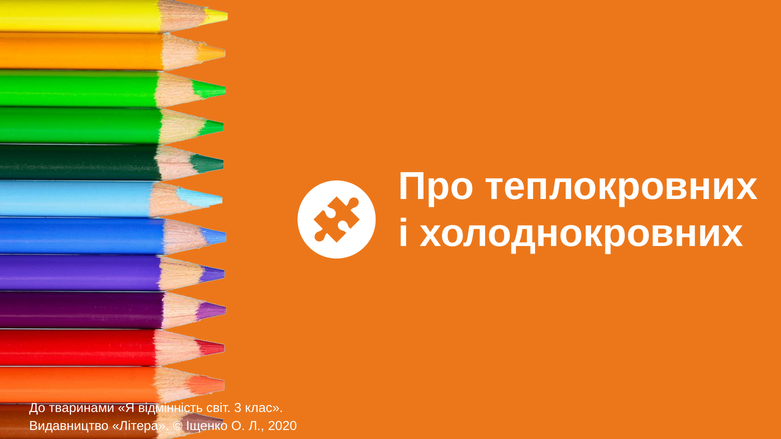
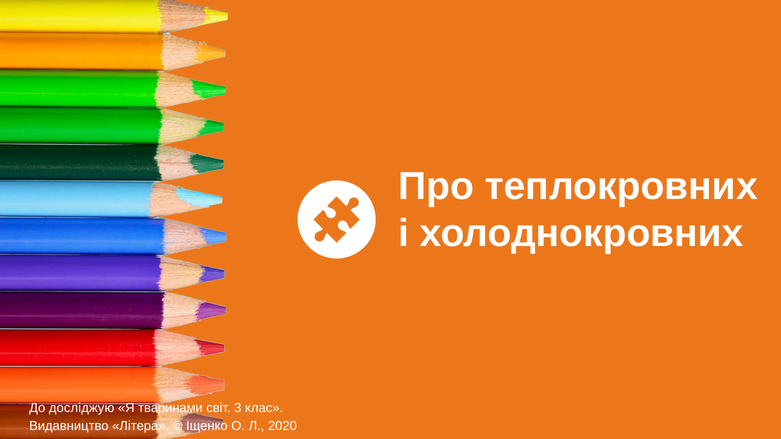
тваринами: тваринами -> досліджую (82, 408)
відмінність: відмінність -> тваринами (170, 408)
